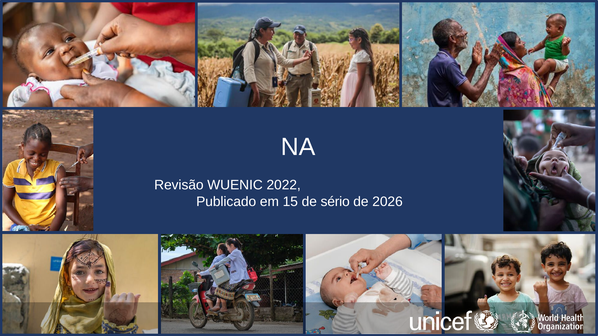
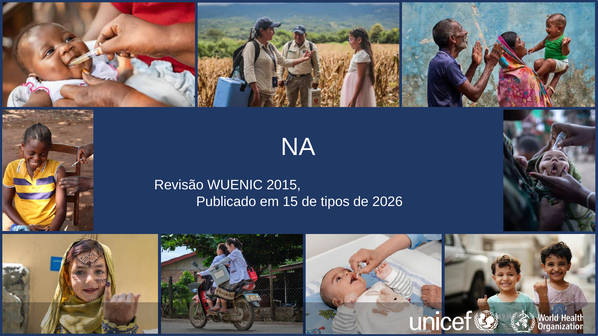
2022: 2022 -> 2015 (284, 185)
sério: sério -> tipos (335, 202)
